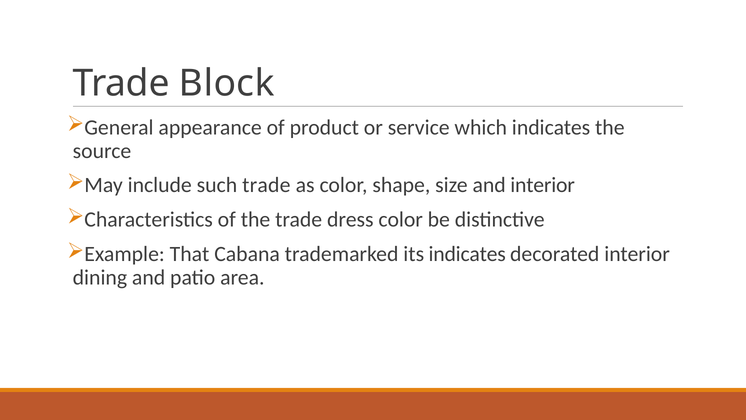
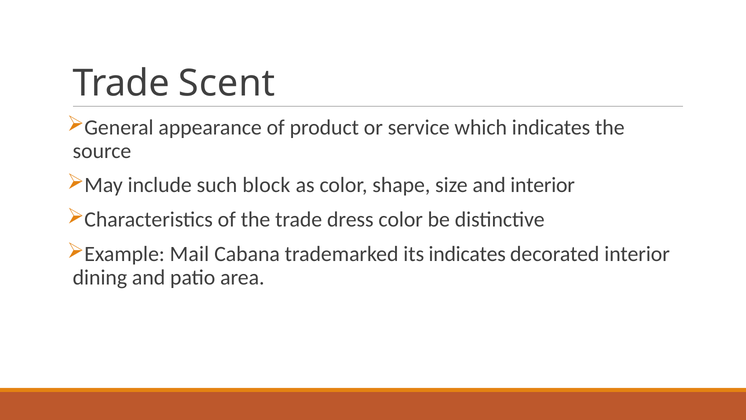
Block: Block -> Scent (227, 84)
such trade: trade -> block (266, 185)
That: That -> Mail (189, 254)
